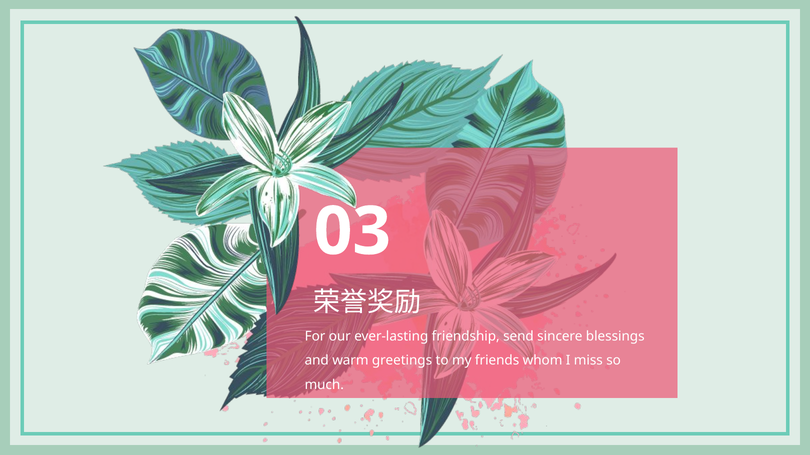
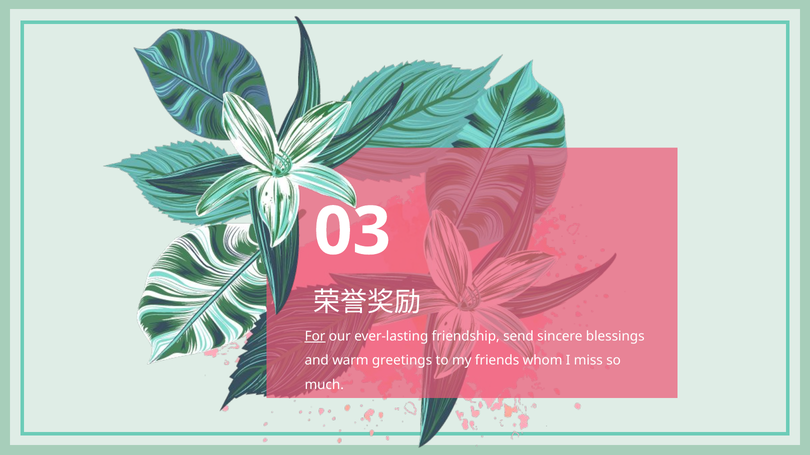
For underline: none -> present (315, 337)
